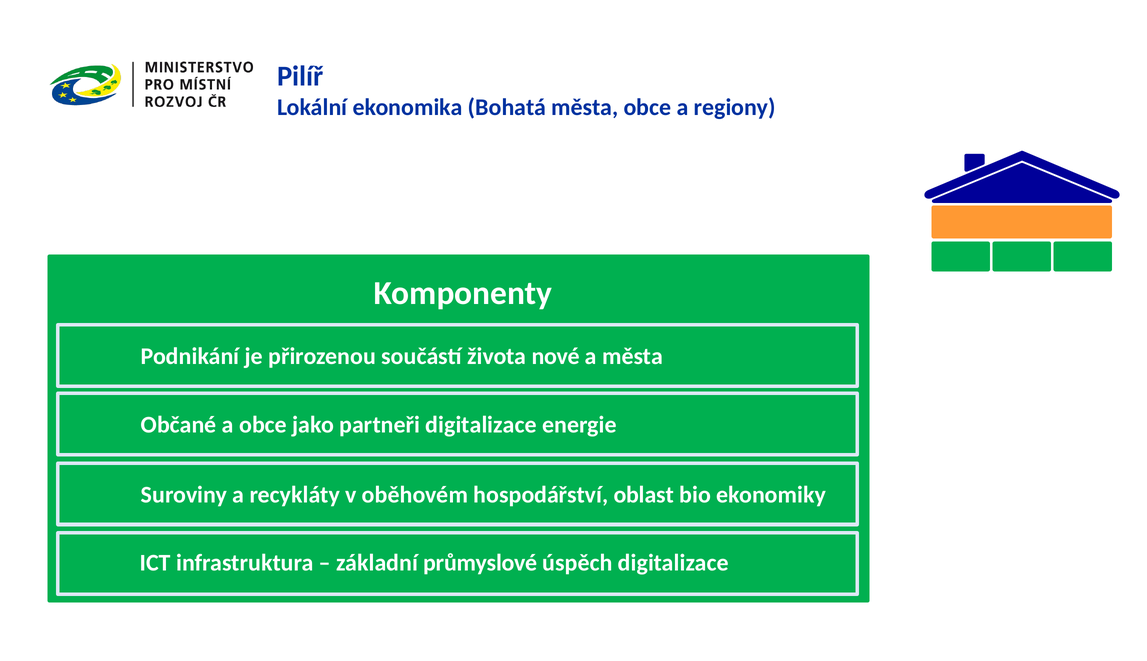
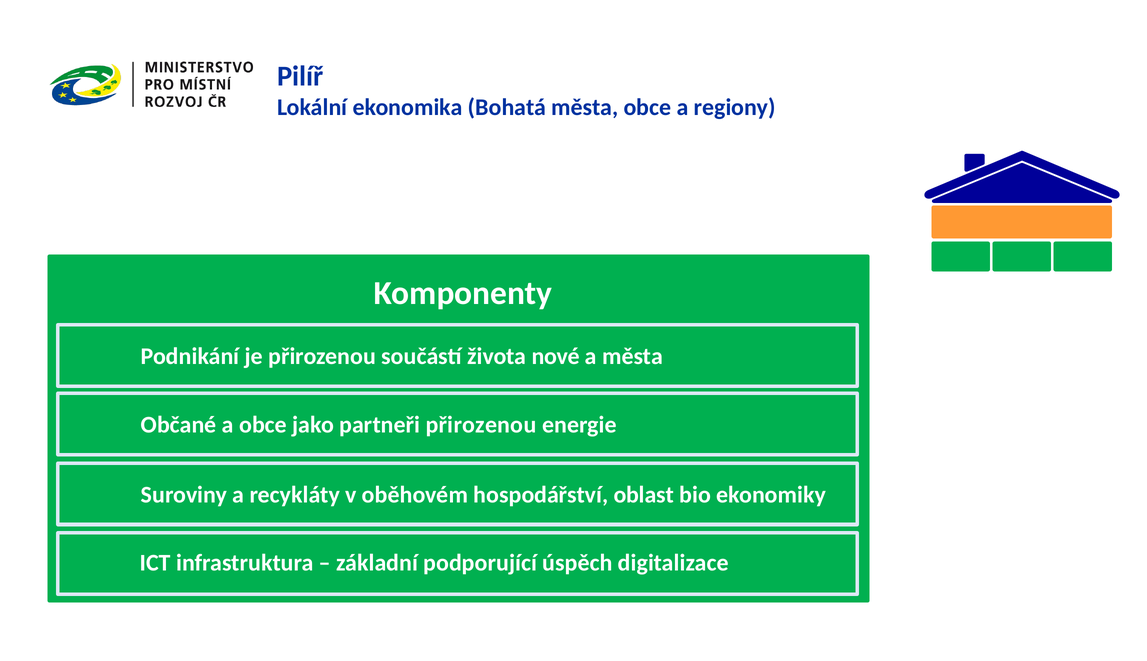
partneři digitalizace: digitalizace -> přirozenou (481, 425)
průmyslové: průmyslové -> podporující (480, 563)
